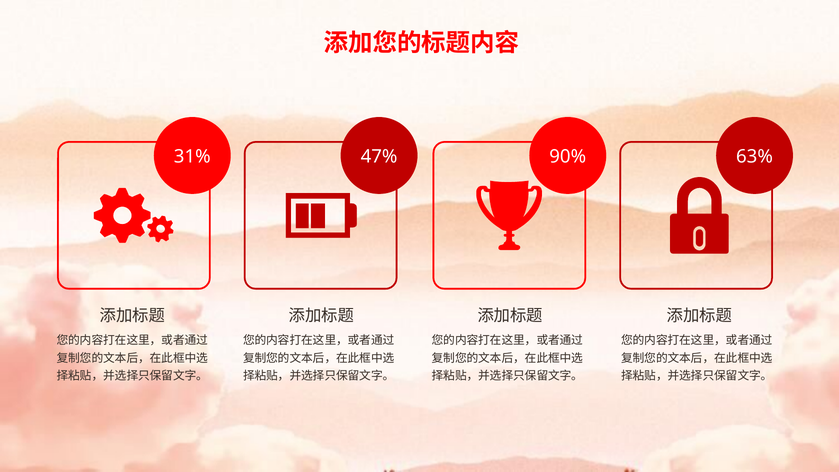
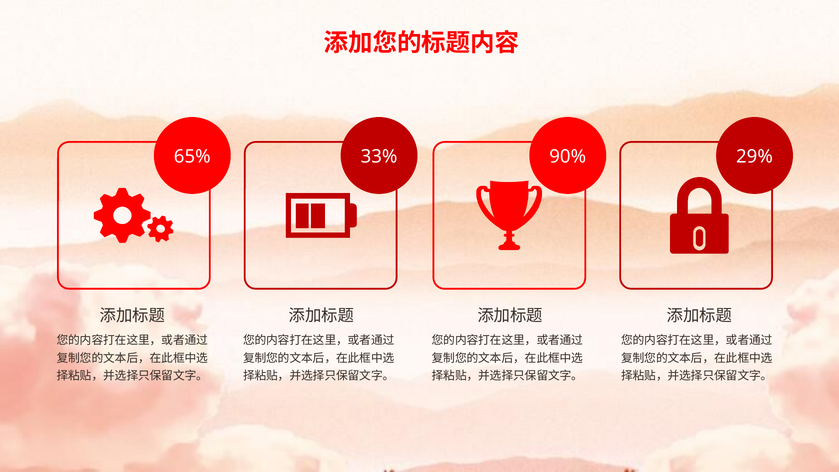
31%: 31% -> 65% (192, 157)
47%: 47% -> 33% (379, 157)
63%: 63% -> 29% (754, 157)
